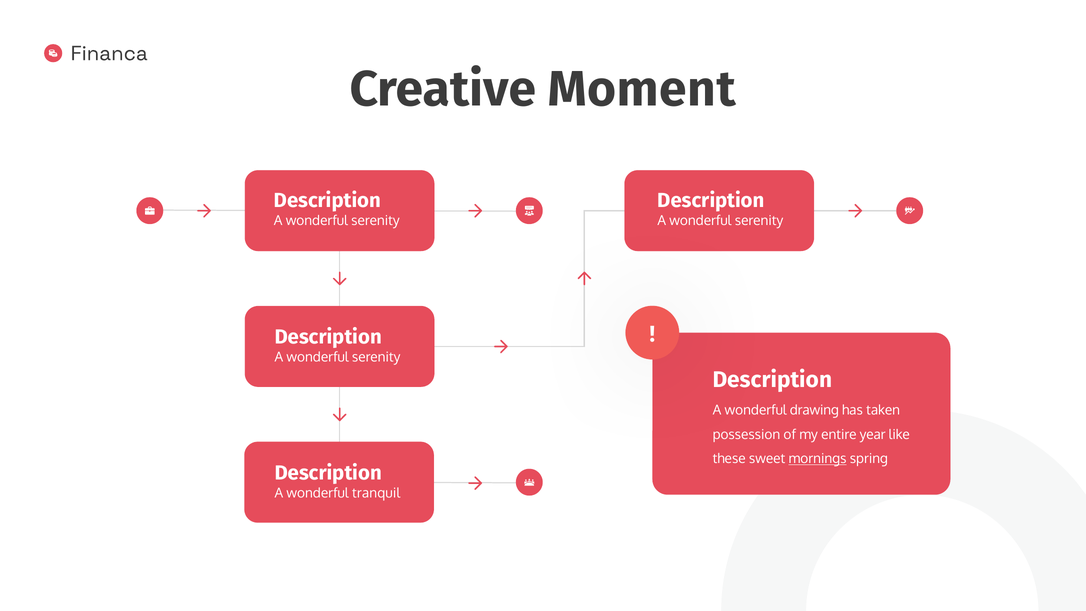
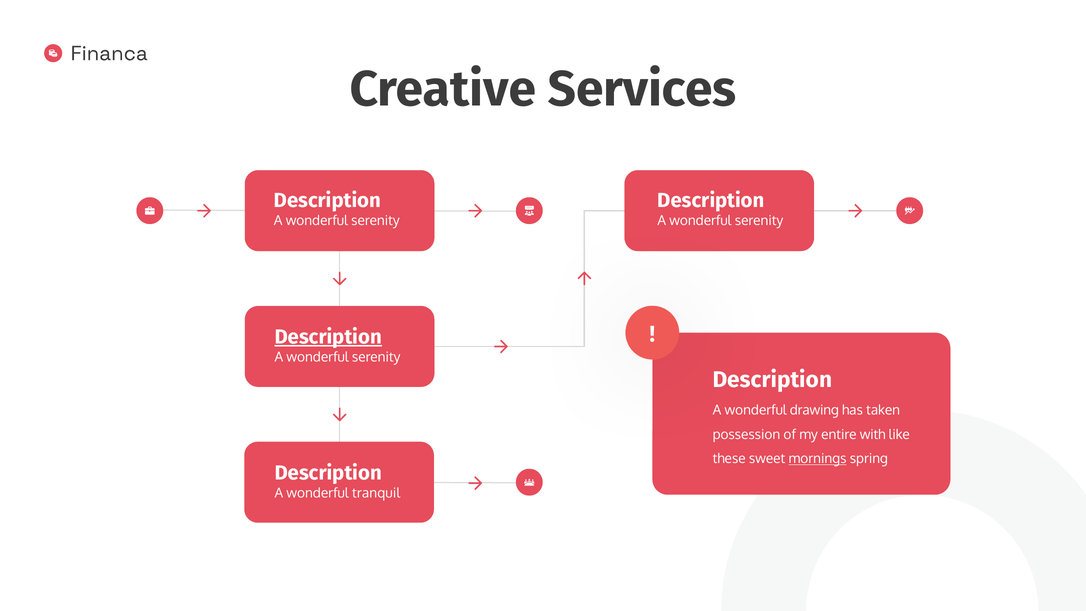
Moment: Moment -> Services (642, 89)
Description underline: none -> present (328, 337)
year: year -> with (873, 434)
